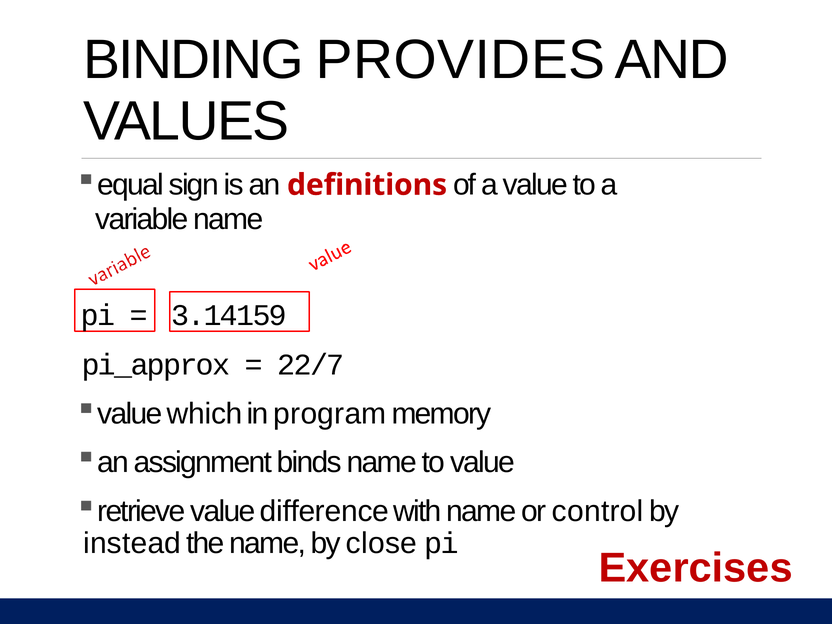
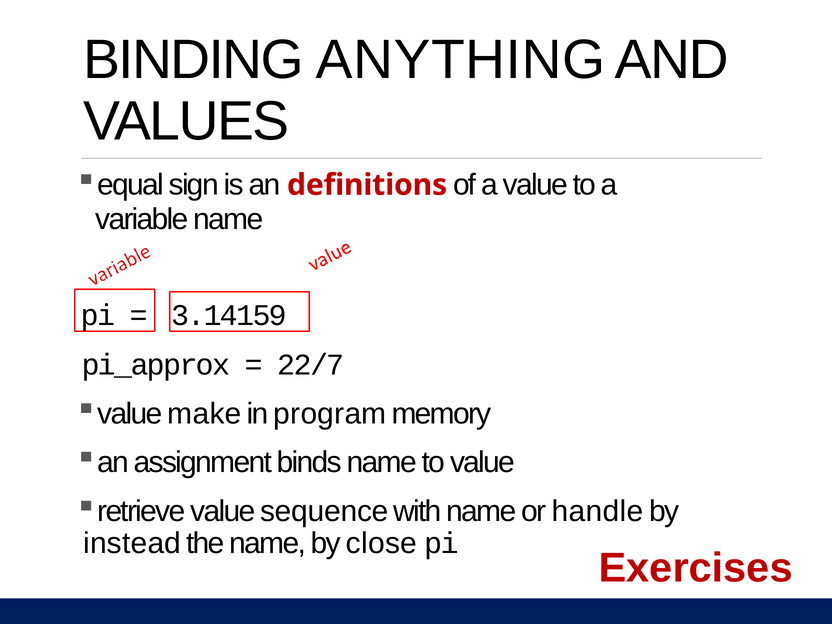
PROVIDES: PROVIDES -> ANYTHING (461, 60)
which: which -> make (204, 414)
difference: difference -> sequence (324, 511)
control: control -> handle (598, 511)
